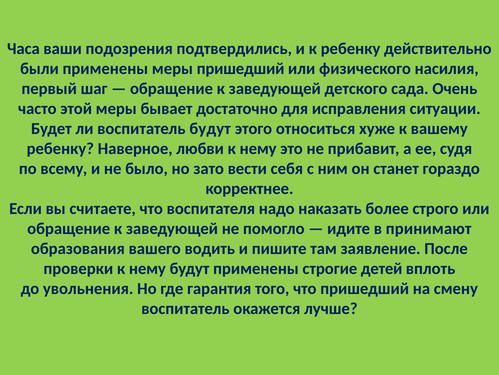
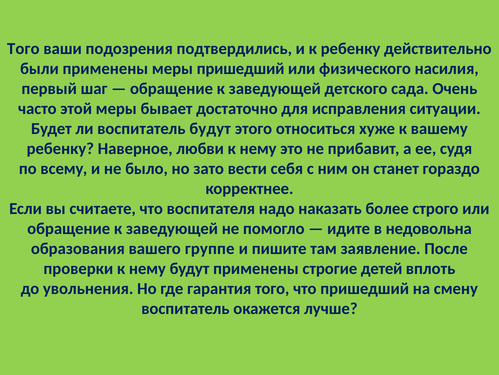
Часа: Часа -> Того (23, 49)
принимают: принимают -> недовольна (429, 228)
водить: водить -> группе (210, 248)
